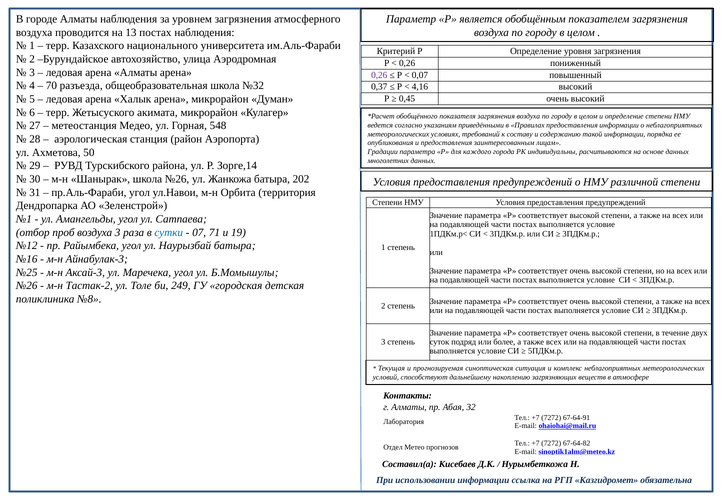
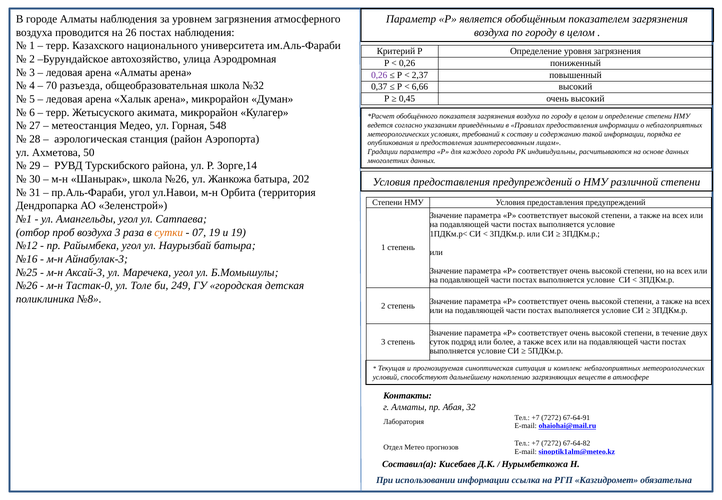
13: 13 -> 26 (131, 32)
0,07: 0,07 -> 2,37 (420, 75)
4,16: 4,16 -> 6,66 (420, 87)
сутки colour: blue -> orange (169, 232)
07 71: 71 -> 19 (214, 232)
Тастак-2: Тастак-2 -> Тастак-0 (89, 286)
